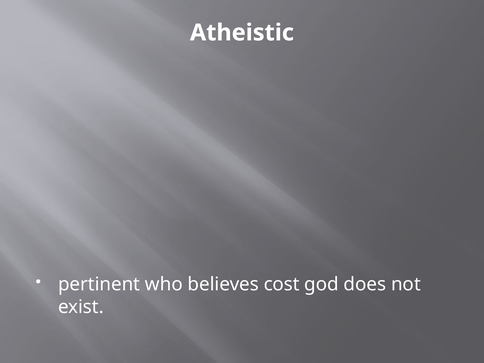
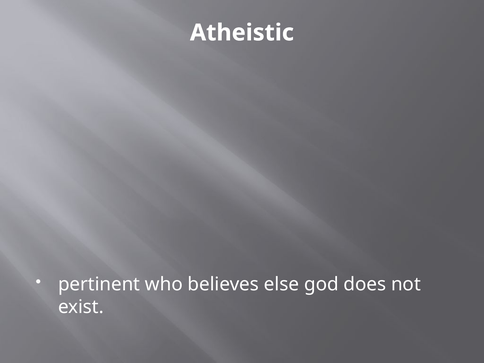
cost: cost -> else (281, 284)
